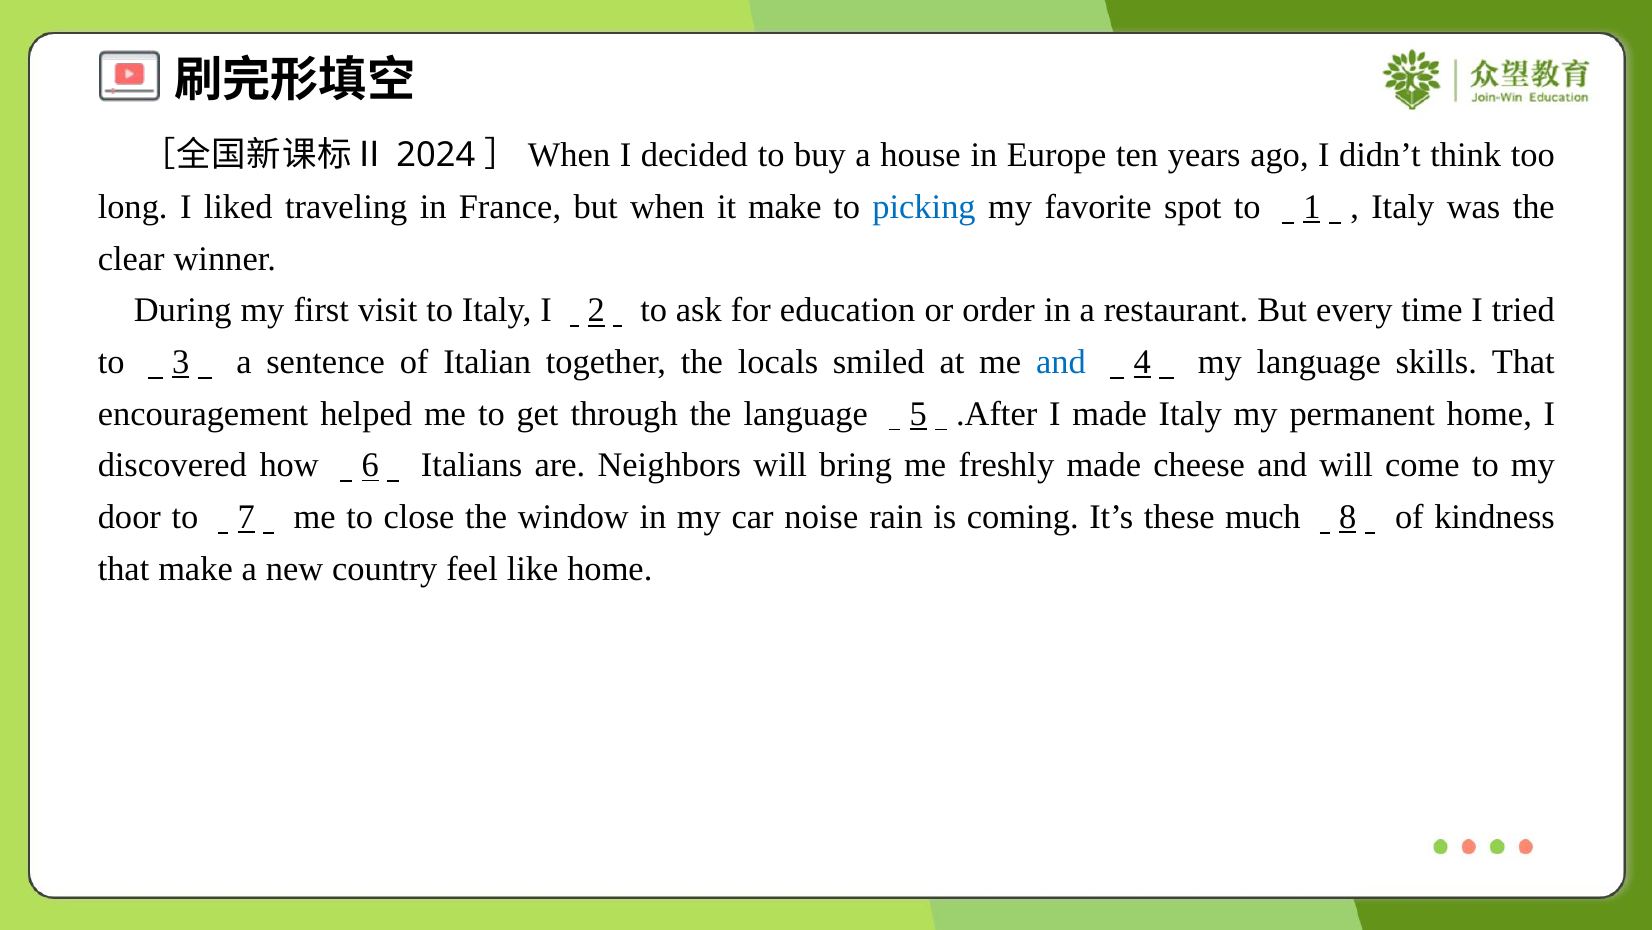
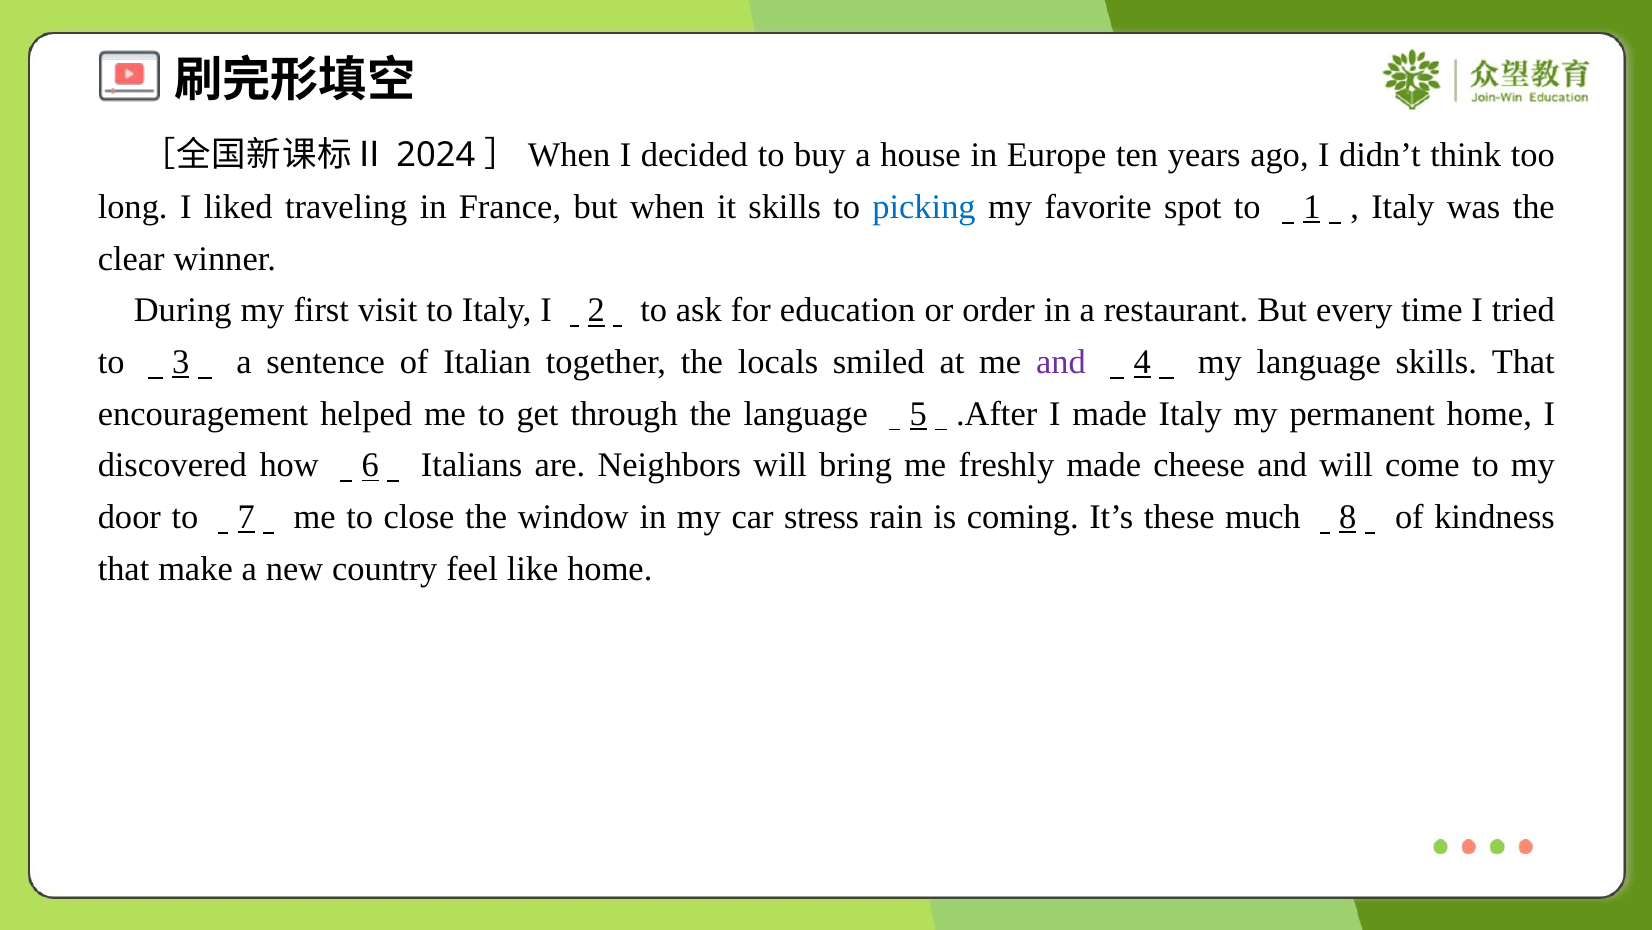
it make: make -> skills (785, 207)
and colour: blue -> purple (1061, 362)
noise: noise -> stress (822, 517)
